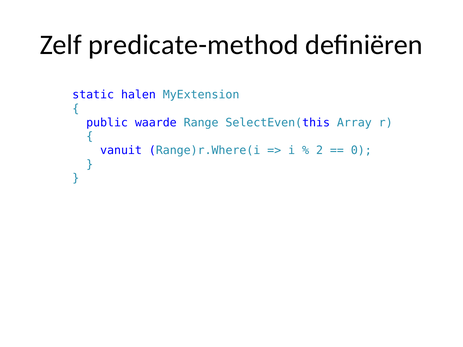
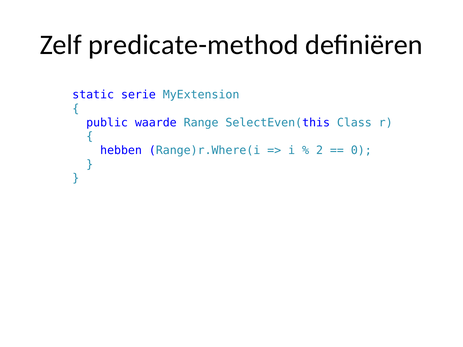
halen: halen -> serie (138, 95)
Array: Array -> Class (354, 123)
vanuit: vanuit -> hebben (121, 150)
